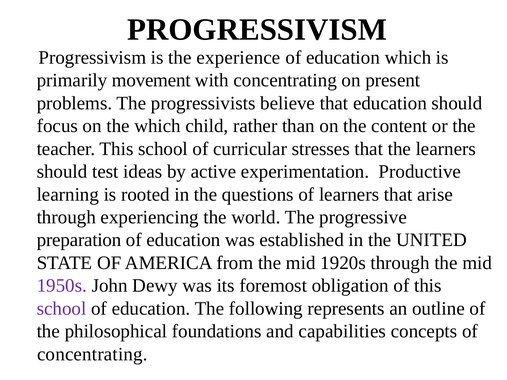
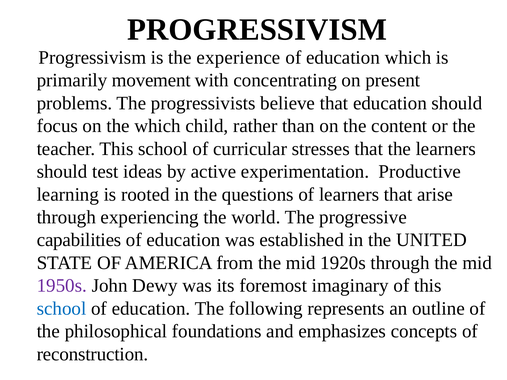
preparation: preparation -> capabilities (79, 240)
obligation: obligation -> imaginary (350, 286)
school colour: purple -> blue (62, 309)
capabilities: capabilities -> emphasizes (342, 332)
concentrating: concentrating -> reconstruction (93, 354)
